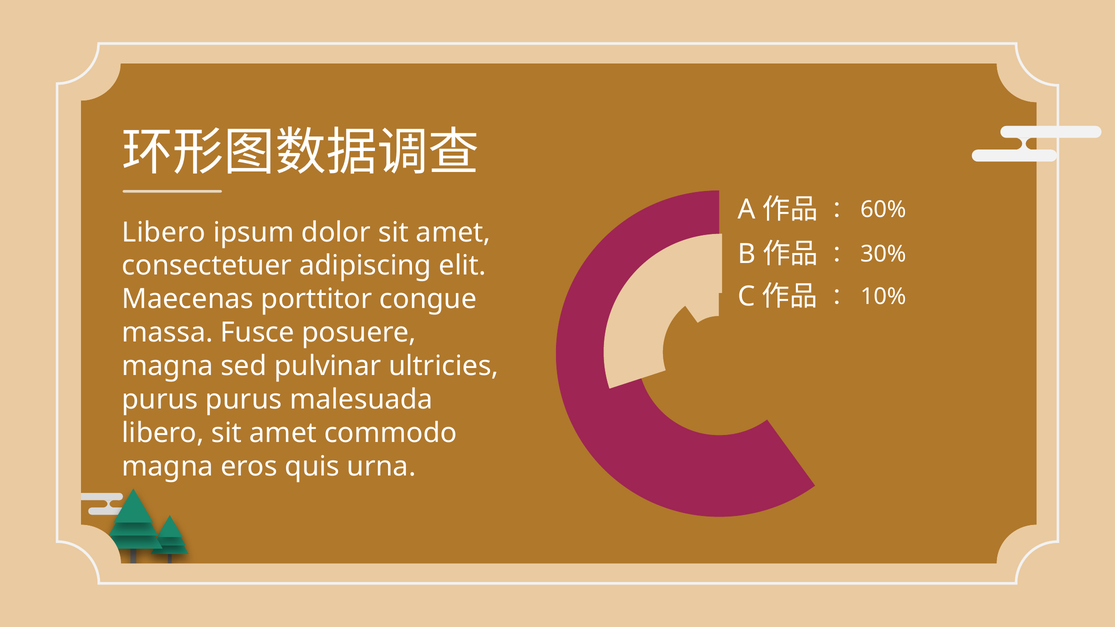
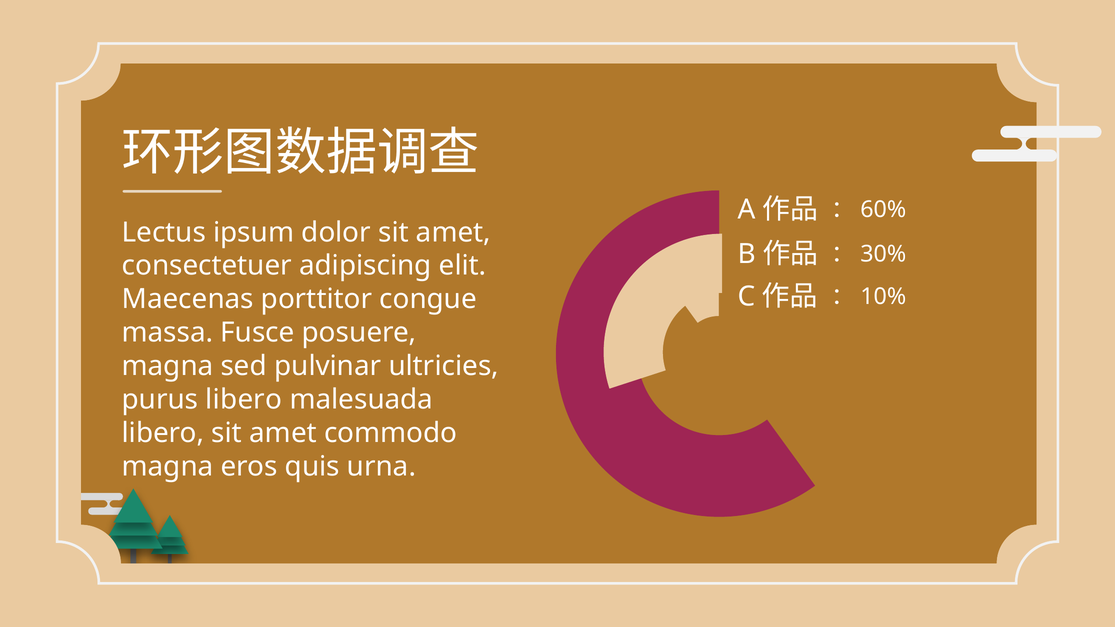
Libero: Libero -> Lectus (164, 232)
purus purus: purus -> libero (244, 400)
